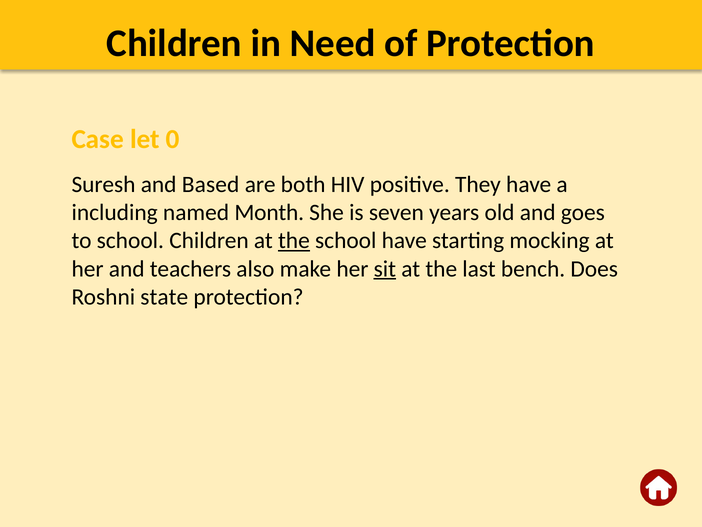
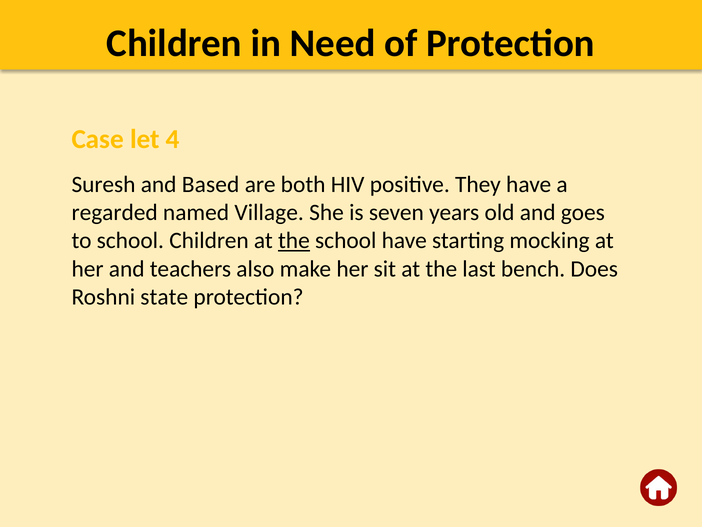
0: 0 -> 4 (173, 139)
including: including -> regarded (115, 212)
Month: Month -> Village (269, 212)
sit underline: present -> none (385, 269)
